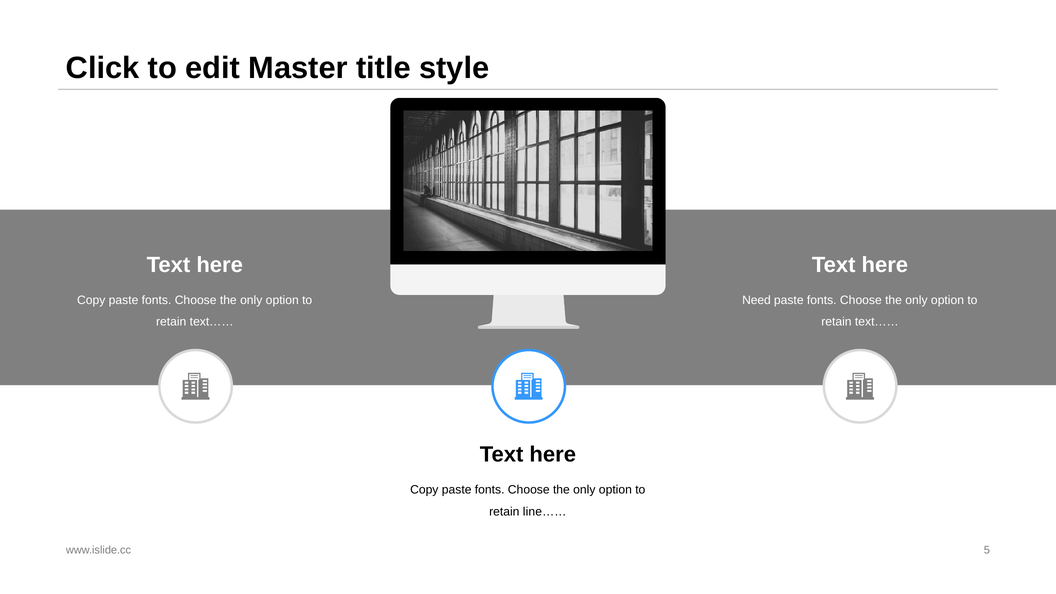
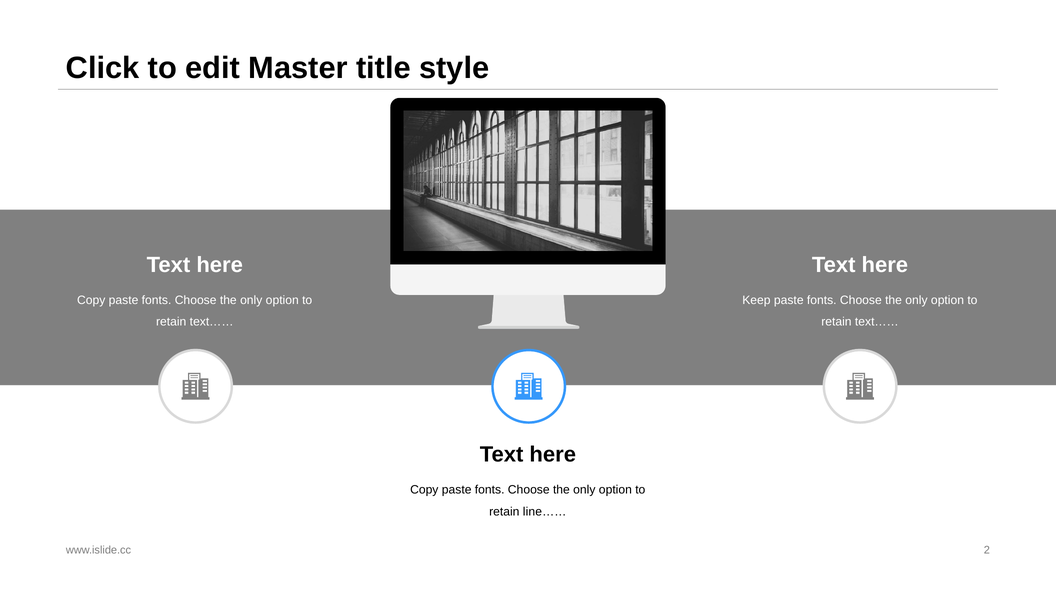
Need: Need -> Keep (756, 300)
5: 5 -> 2 (987, 550)
